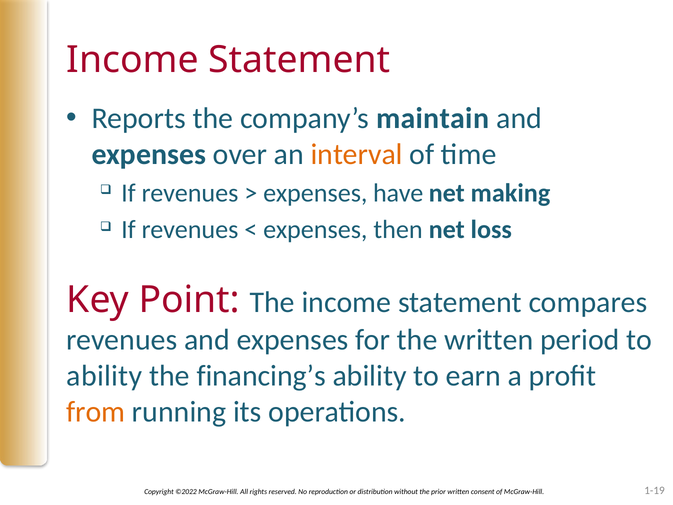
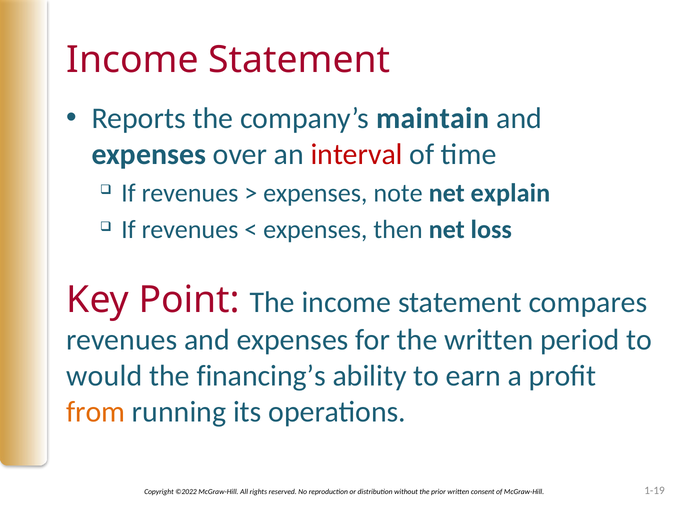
interval colour: orange -> red (357, 154)
have: have -> note (398, 193)
making: making -> explain (510, 193)
ability: ability -> would (104, 376)
